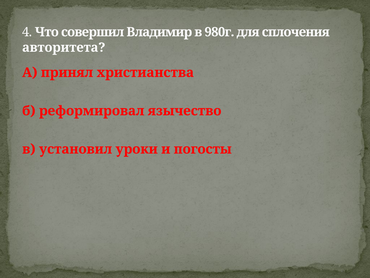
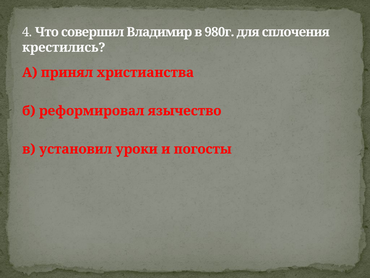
авторитета: авторитета -> крестились (64, 47)
